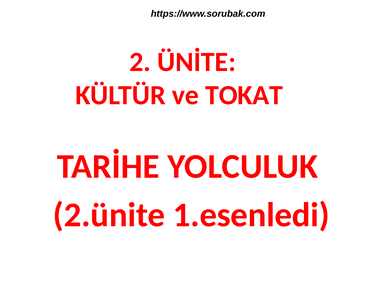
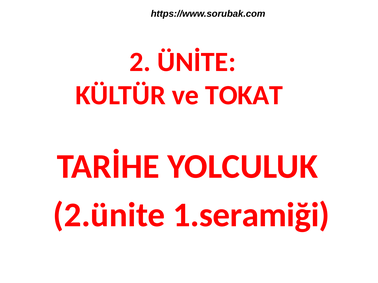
1.esenledi: 1.esenledi -> 1.seramiği (251, 215)
